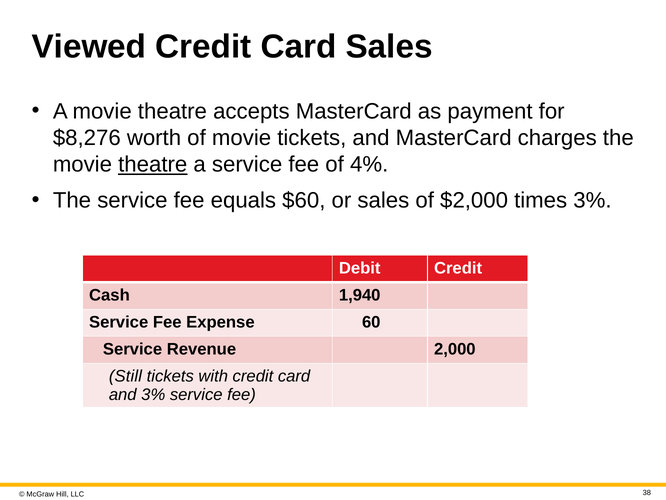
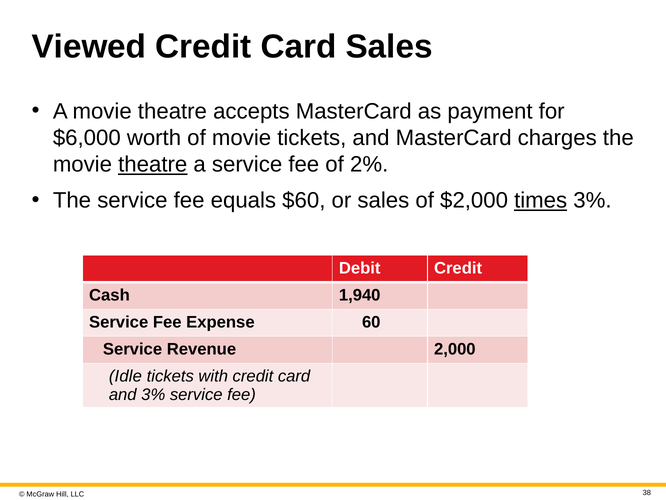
$8,276: $8,276 -> $6,000 (87, 138)
4%: 4% -> 2% (369, 164)
times underline: none -> present (541, 200)
Still: Still -> Idle (125, 376)
